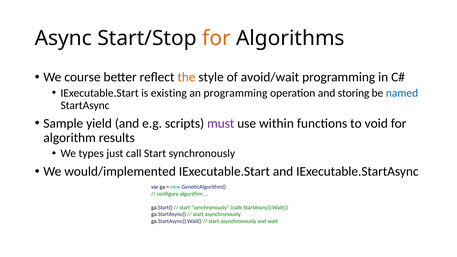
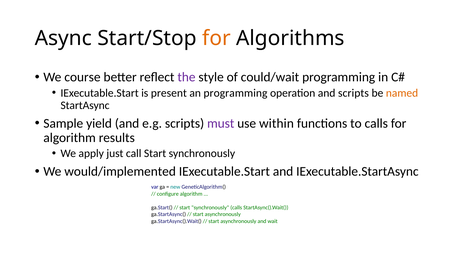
the colour: orange -> purple (186, 77)
avoid/wait: avoid/wait -> could/wait (270, 77)
existing: existing -> present (169, 93)
and storing: storing -> scripts (353, 93)
named colour: blue -> orange (402, 93)
to void: void -> calls (376, 123)
types: types -> apply (91, 154)
